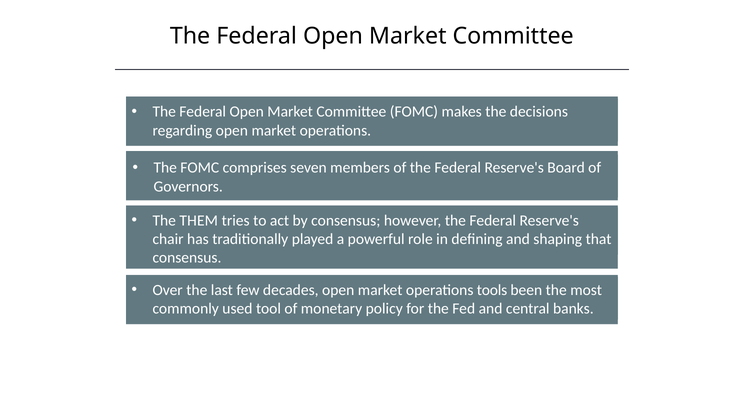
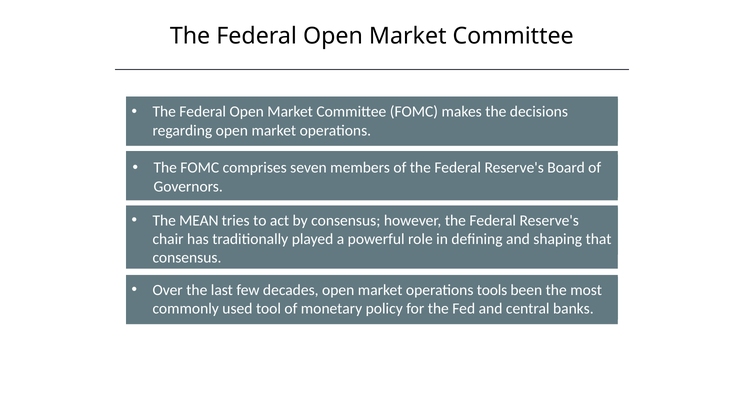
THEM: THEM -> MEAN (199, 220)
